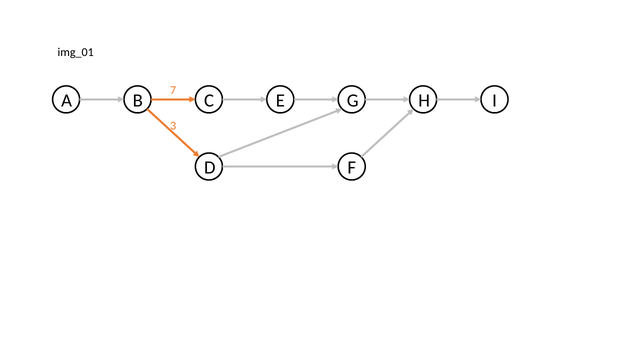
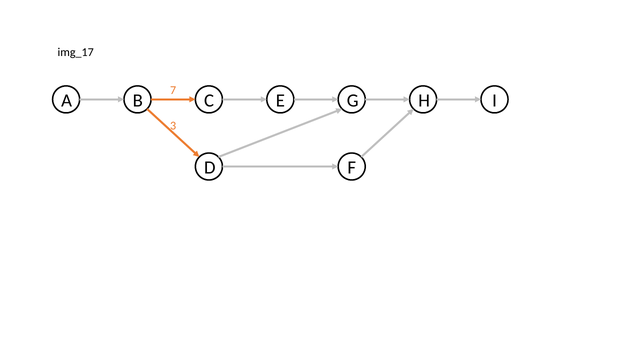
img_01: img_01 -> img_17 (76, 52)
